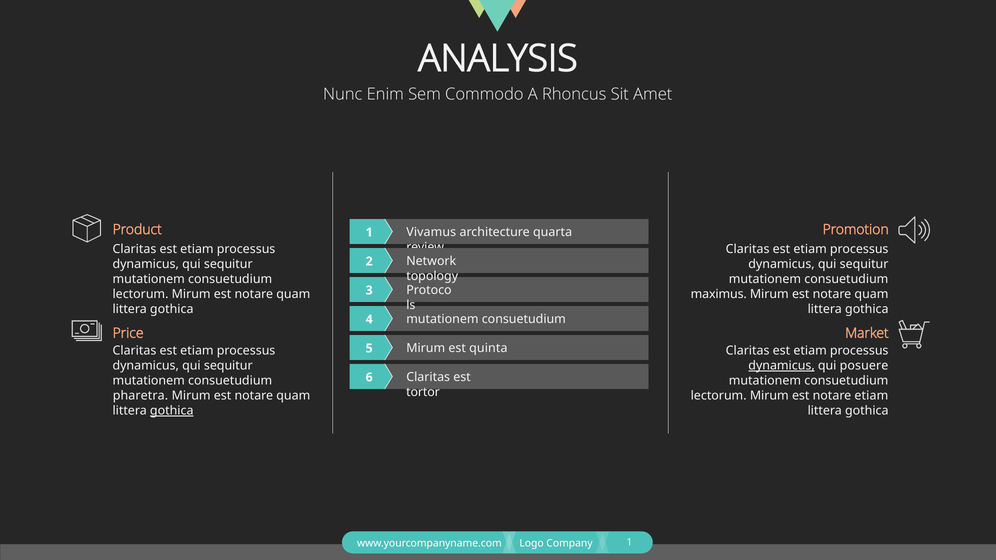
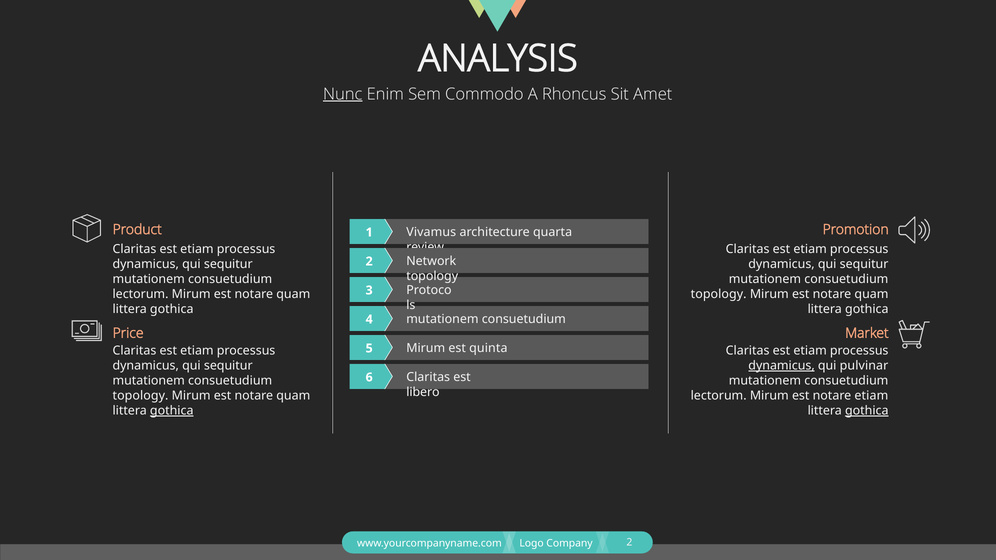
Nunc underline: none -> present (343, 94)
maximus: maximus -> topology (719, 294)
posuere: posuere -> pulvinar (864, 366)
tortor: tortor -> libero (423, 392)
pharetra: pharetra -> topology (140, 396)
gothica underline: none -> present (867, 411)
1: 1 -> 2 (629, 542)
